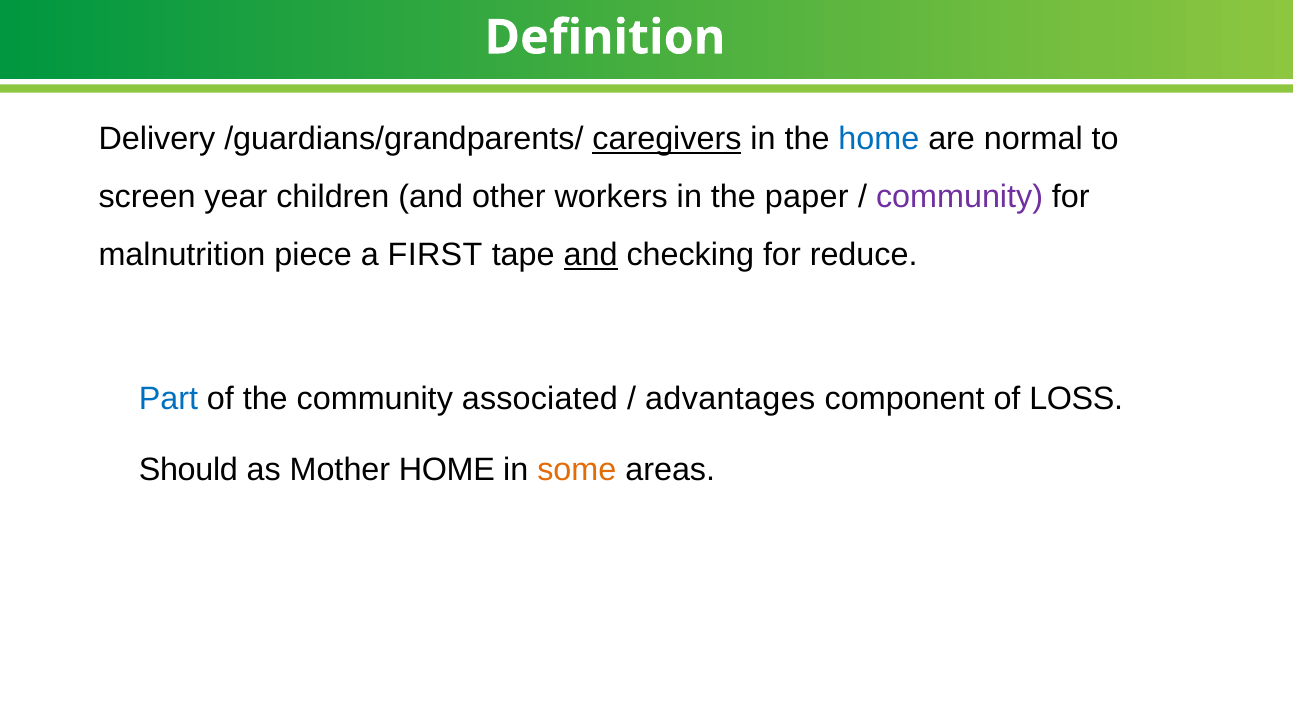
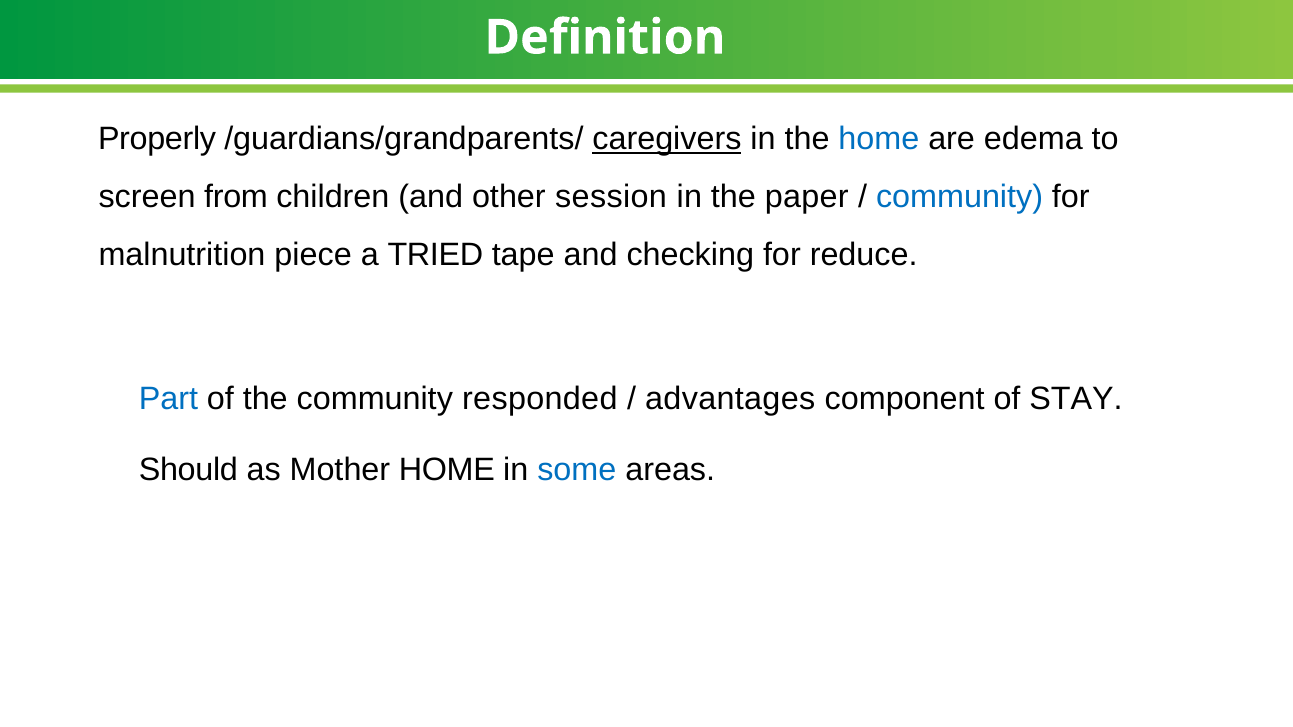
Delivery: Delivery -> Properly (157, 139)
normal: normal -> edema (1033, 139)
year: year -> from (236, 197)
workers: workers -> session (611, 197)
community colour: purple -> blue (960, 197)
FIRST: FIRST -> TRIED (435, 255)
and underline: present -> none (591, 255)
associated: associated -> responded (540, 399)
LOSS: LOSS -> STAY (1076, 399)
some colour: orange -> blue (577, 470)
